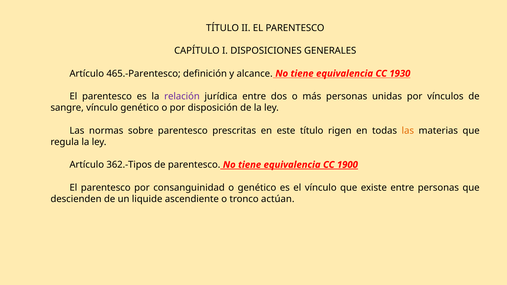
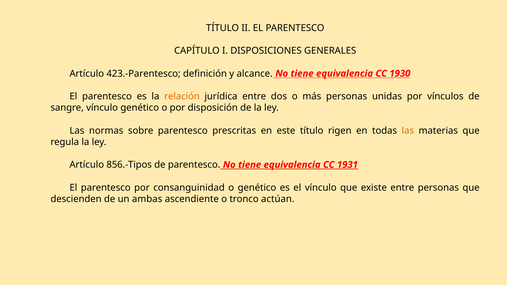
465.-Parentesco: 465.-Parentesco -> 423.-Parentesco (144, 74)
relación colour: purple -> orange (182, 96)
362.-Tipos: 362.-Tipos -> 856.-Tipos (129, 165)
1900: 1900 -> 1931 (347, 165)
liquide: liquide -> ambas (147, 199)
